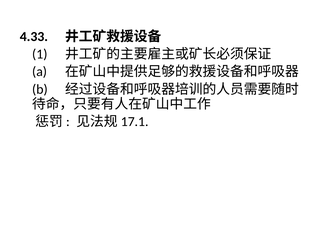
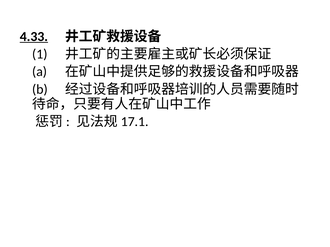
4.33 underline: none -> present (34, 37)
